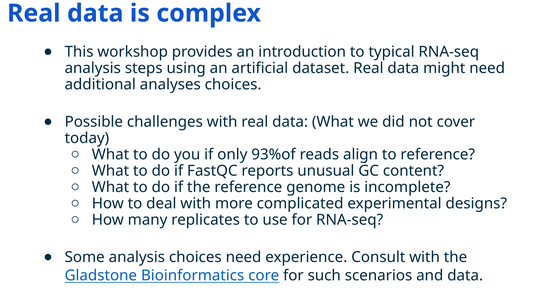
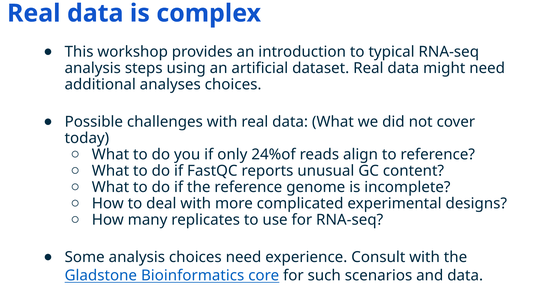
93%of: 93%of -> 24%of (274, 155)
